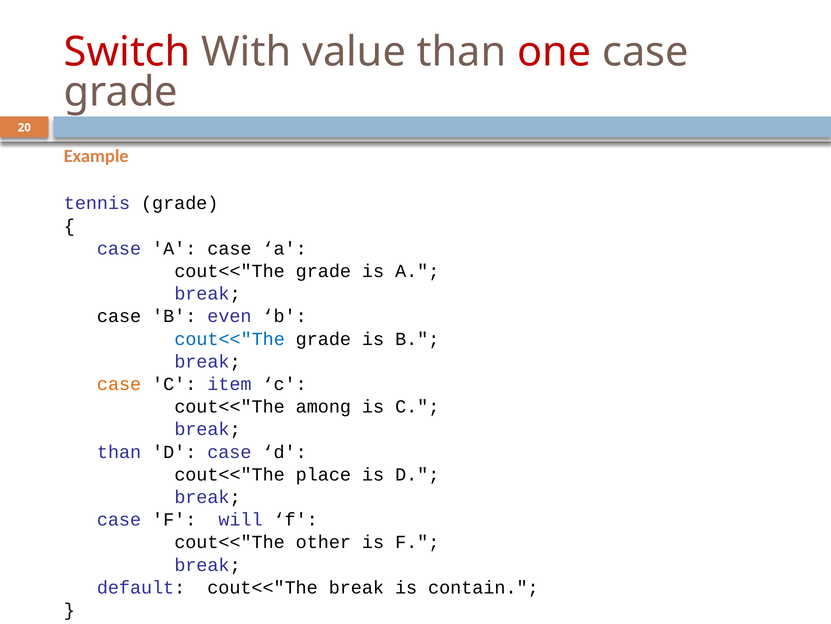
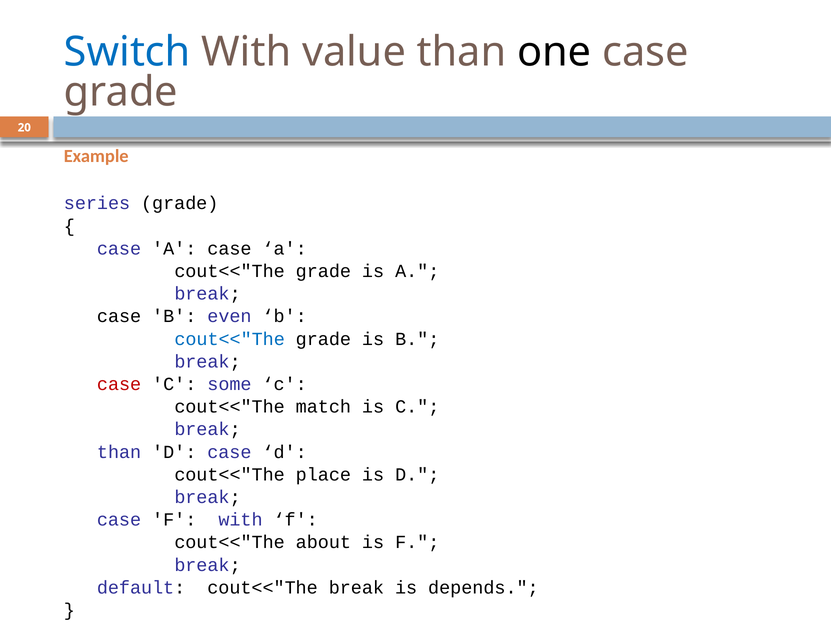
Switch colour: red -> blue (127, 52)
one colour: red -> black (554, 52)
tennis: tennis -> series (97, 203)
case colour: orange -> red (119, 384)
item: item -> some (229, 384)
among: among -> match (323, 406)
F will: will -> with (241, 519)
other: other -> about (323, 542)
contain: contain -> depends (483, 587)
